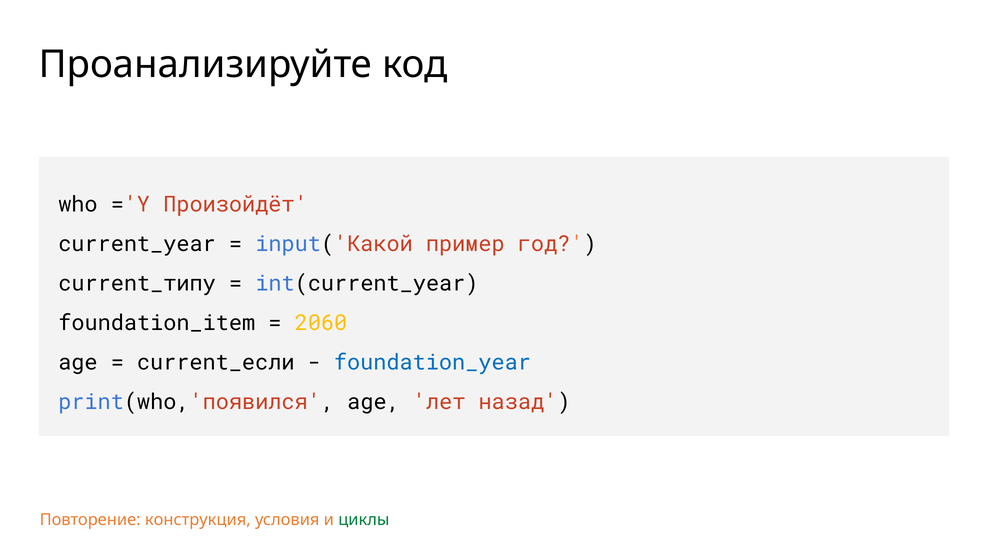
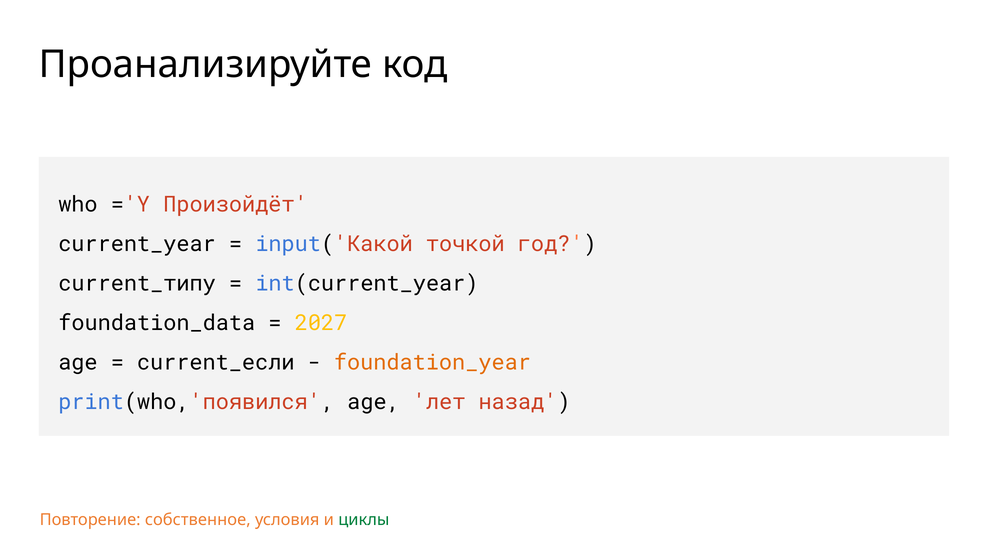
пример: пример -> точкой (465, 244)
foundation_item: foundation_item -> foundation_data (157, 323)
2060: 2060 -> 2027 (321, 323)
foundation_year colour: blue -> orange (432, 362)
конструкция: конструкция -> собственное (198, 520)
